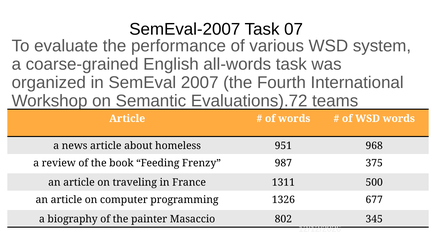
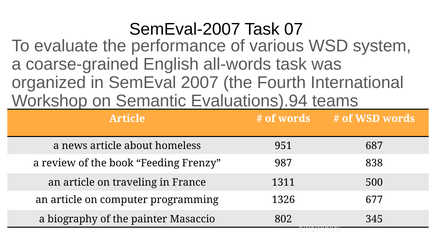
Evaluations).72: Evaluations).72 -> Evaluations).94 (249, 101)
968: 968 -> 687 (374, 146)
375: 375 -> 838 (374, 163)
